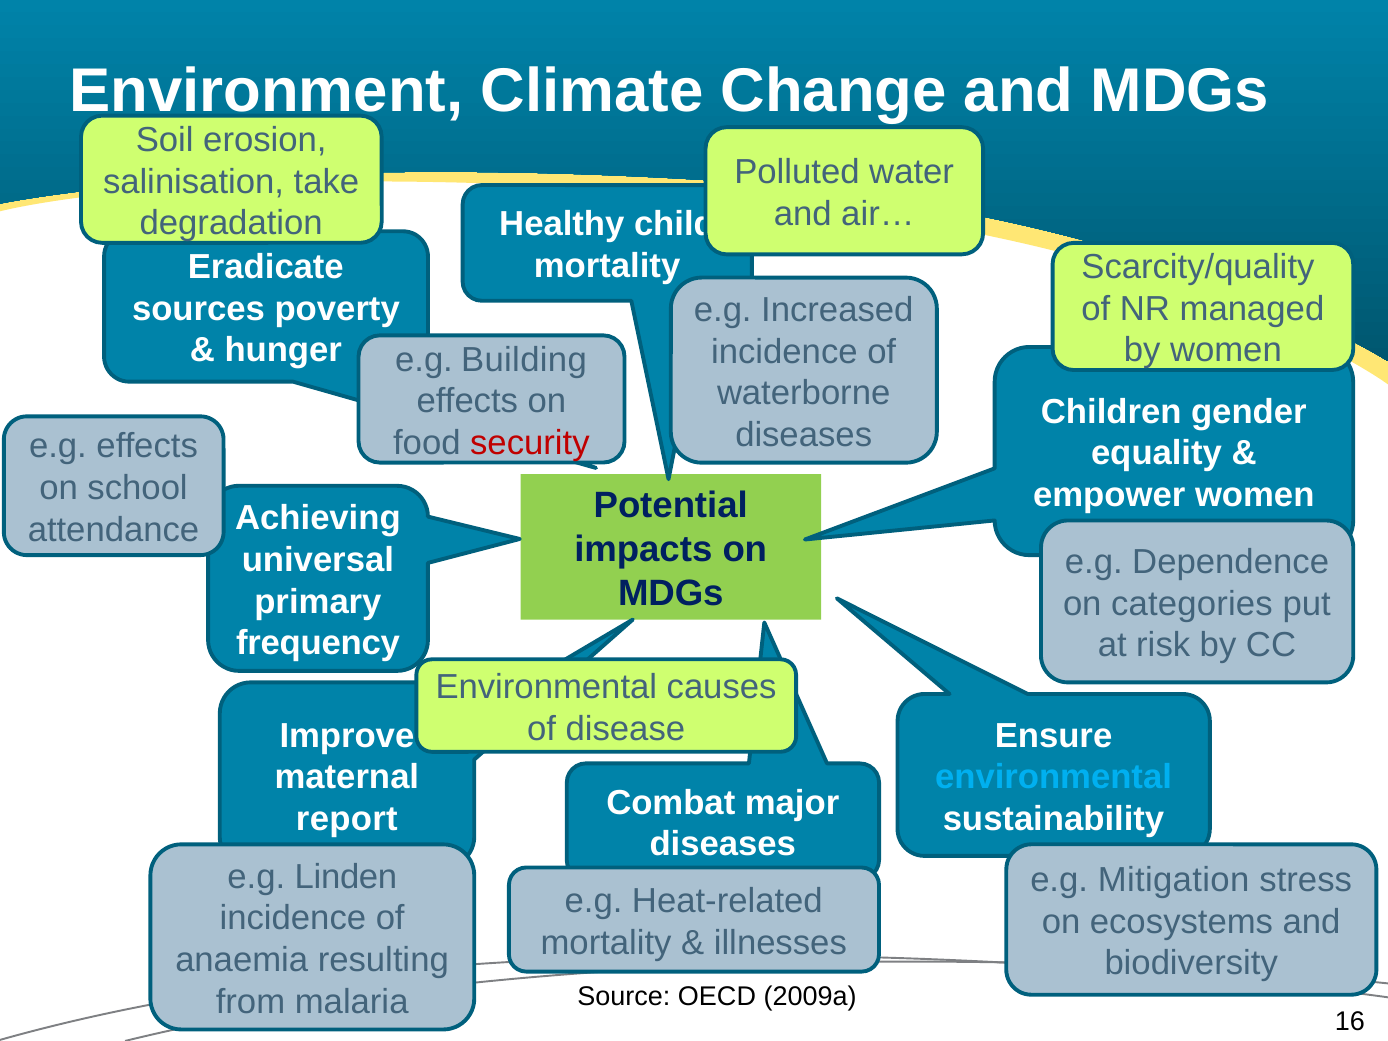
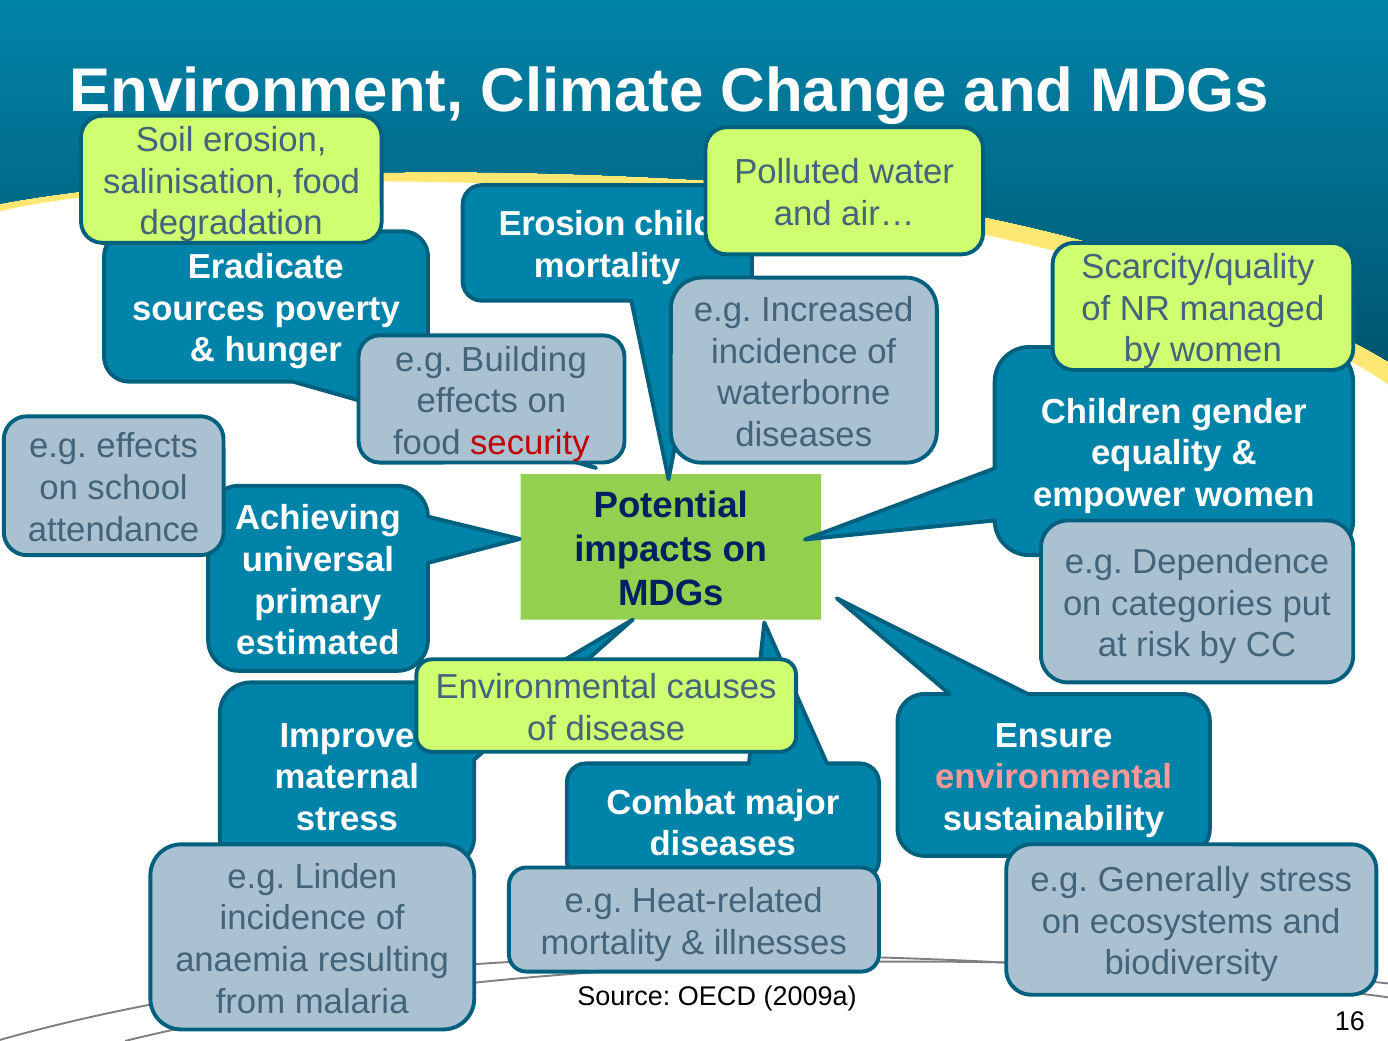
salinisation take: take -> food (327, 182)
Healthy: Healthy -> Erosion (562, 225)
frequency: frequency -> estimated (318, 643)
environmental colour: light blue -> pink (1054, 777)
report: report -> stress (347, 819)
Mitigation: Mitigation -> Generally (1174, 880)
